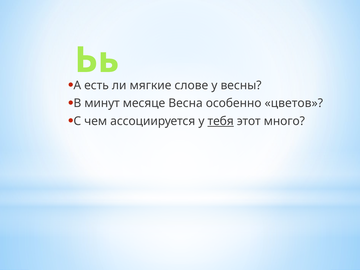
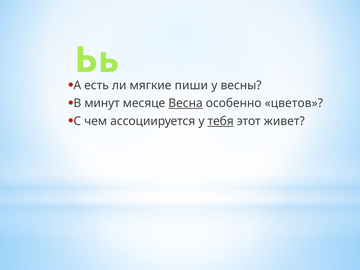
слове: слове -> пиши (191, 85)
Весна underline: none -> present (186, 103)
много: много -> живет (284, 121)
